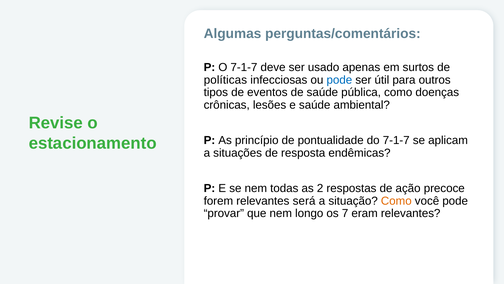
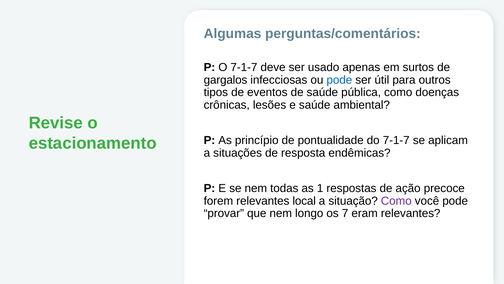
políticas: políticas -> gargalos (226, 80)
2: 2 -> 1 (320, 188)
será: será -> local (304, 201)
Como colour: orange -> purple (396, 201)
